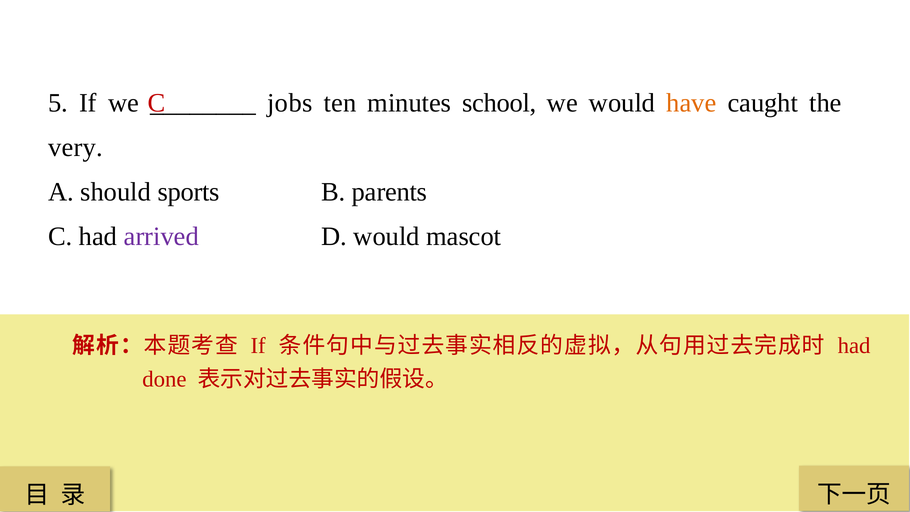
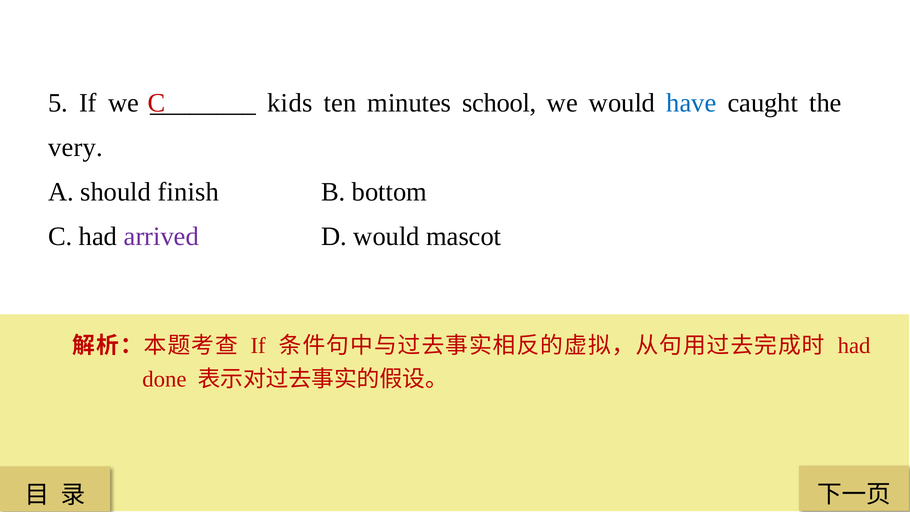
jobs: jobs -> kids (290, 103)
have colour: orange -> blue (691, 103)
sports: sports -> finish (188, 192)
parents: parents -> bottom (389, 192)
